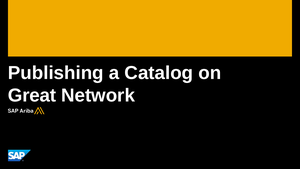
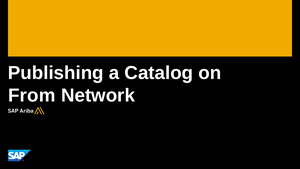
Great: Great -> From (32, 95)
